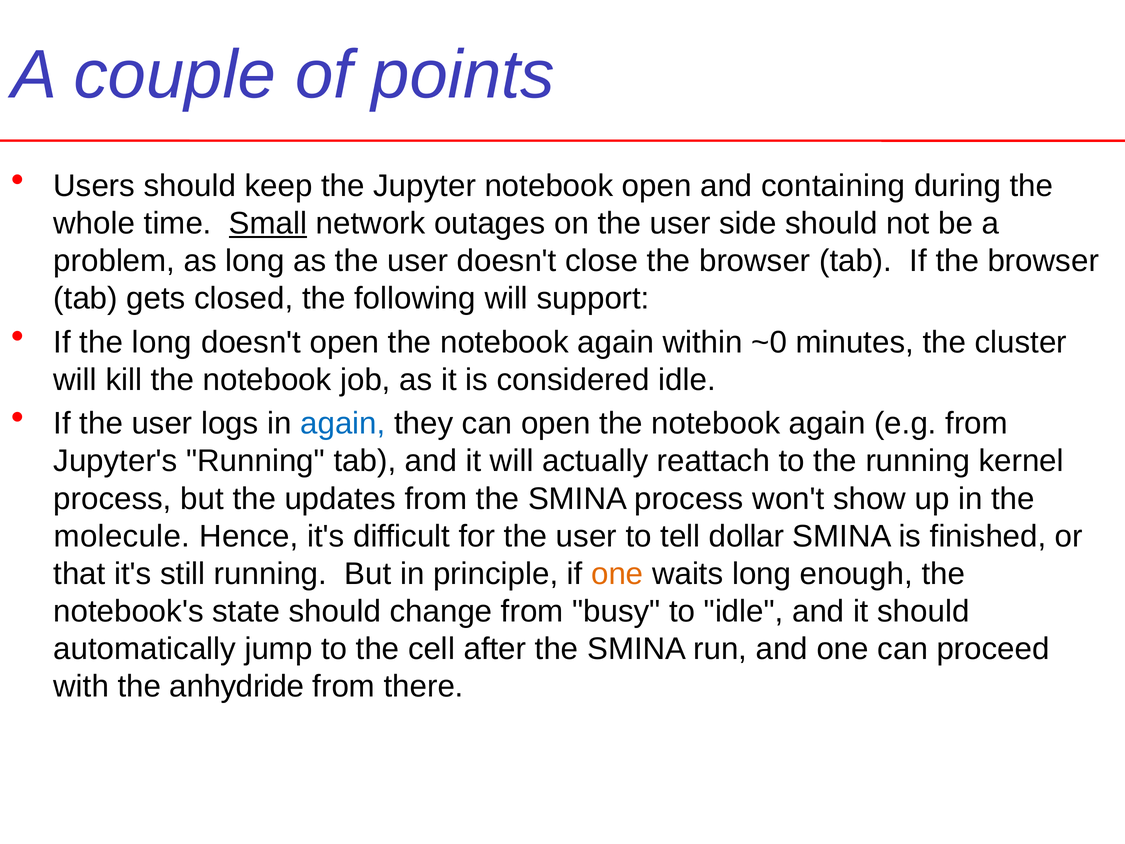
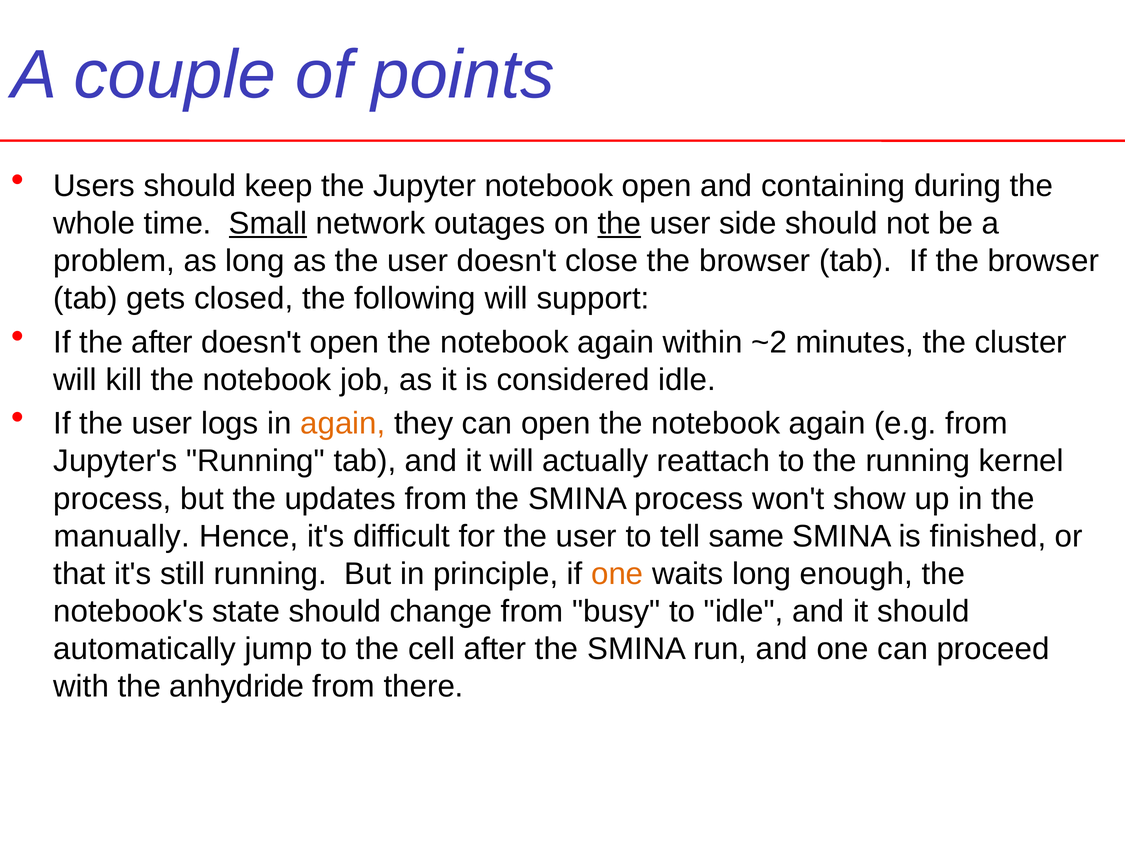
the underline: none -> present (619, 223)
the long: long -> after (162, 342)
~0: ~0 -> ~2 (769, 342)
again colour: blue -> orange (343, 424)
molecule: molecule -> manually (122, 536)
dollar: dollar -> same (746, 536)
